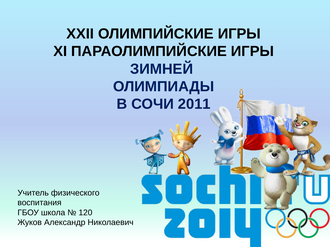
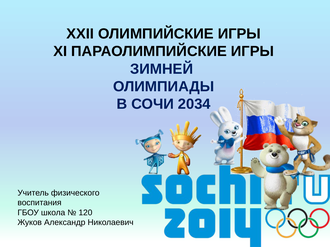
2011: 2011 -> 2034 (194, 104)
